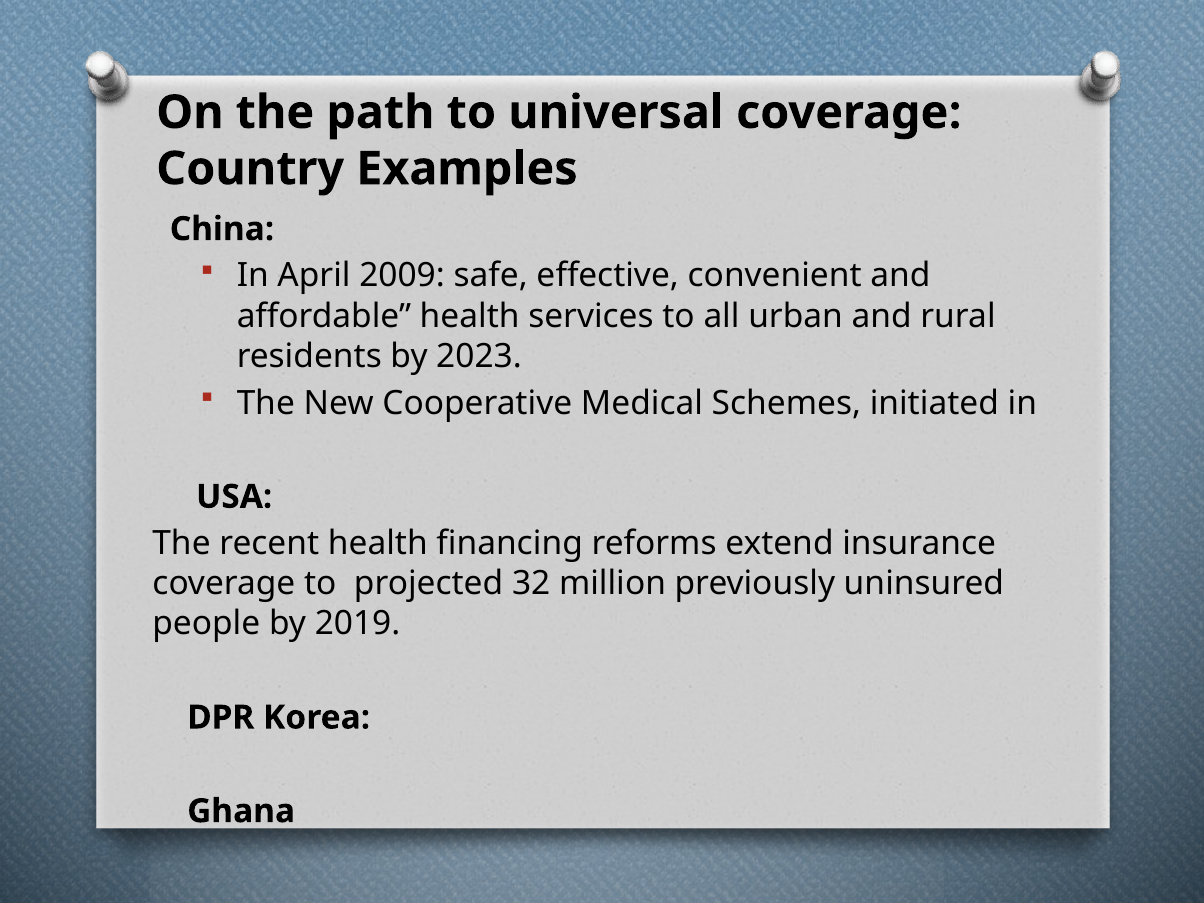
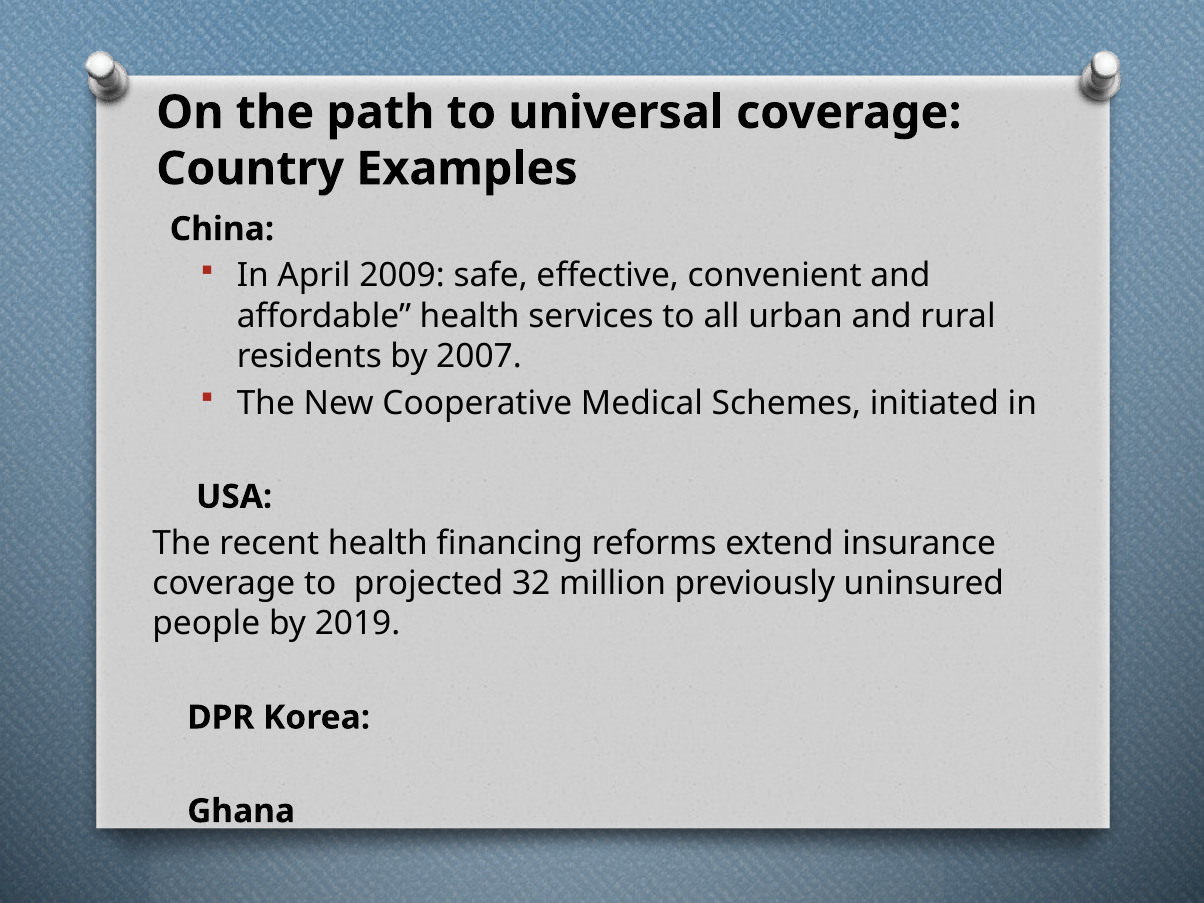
2023: 2023 -> 2007 (479, 356)
